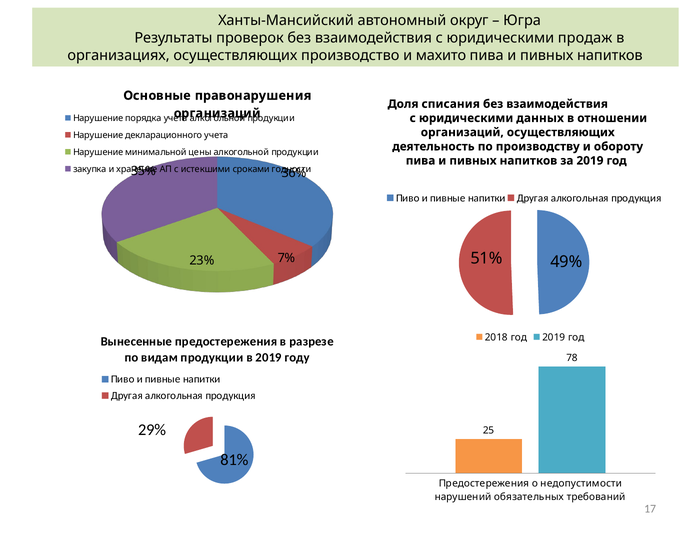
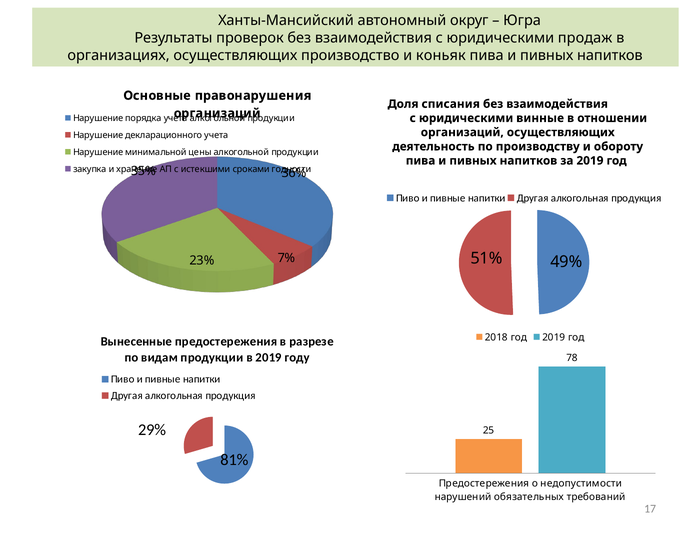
махито: махито -> коньяк (441, 55)
данных: данных -> винные (540, 118)
